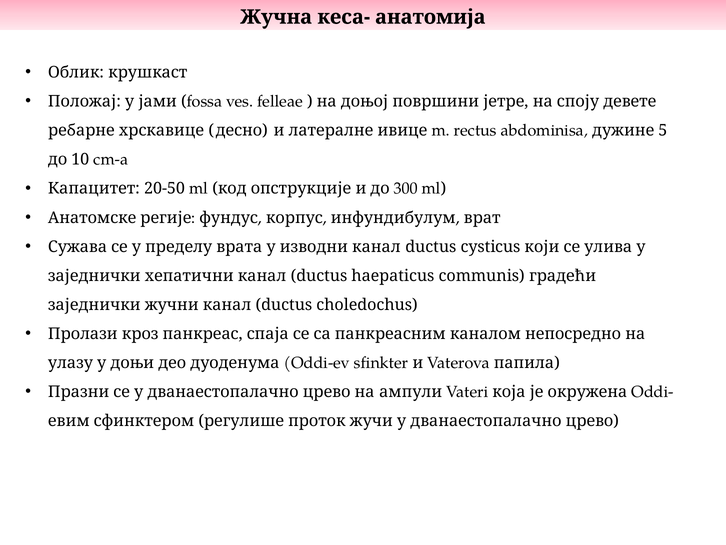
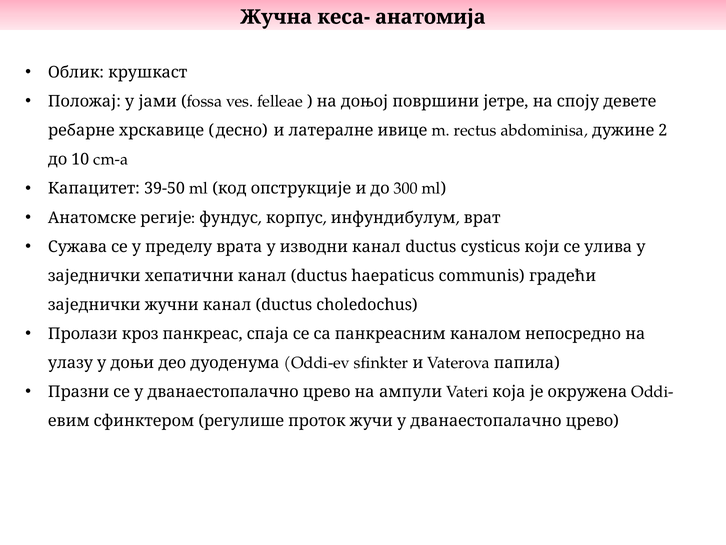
5: 5 -> 2 (663, 130)
20-50: 20-50 -> 39-50 (165, 188)
